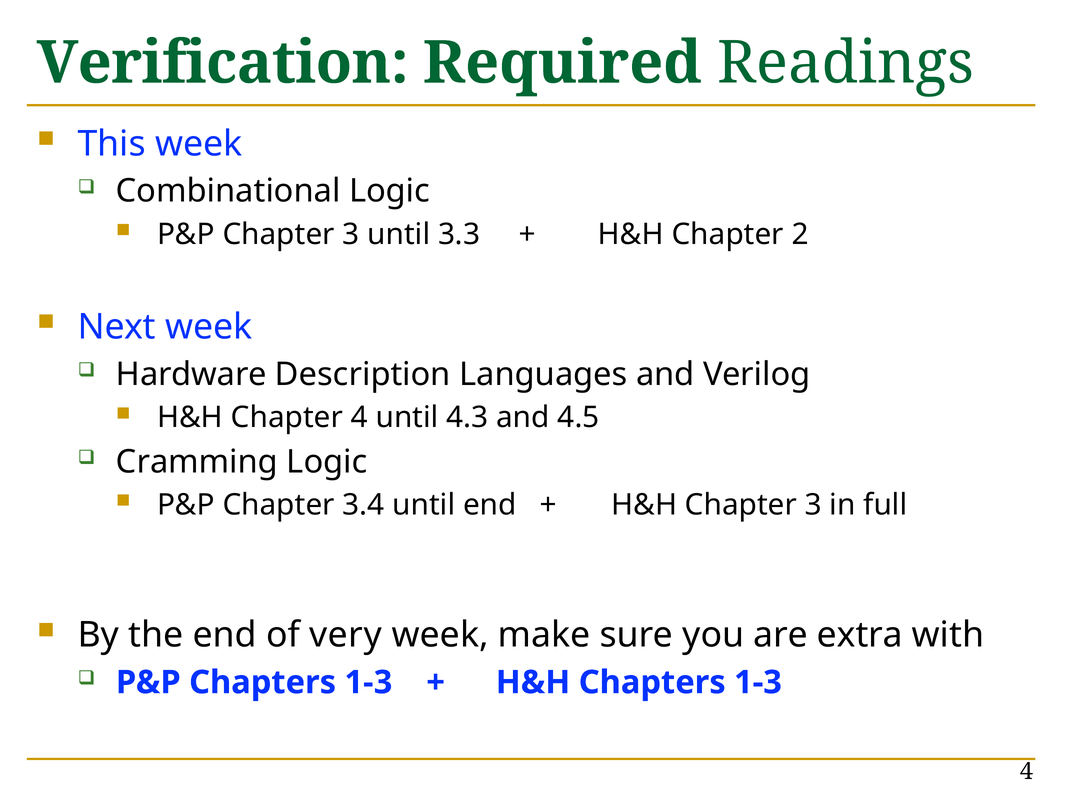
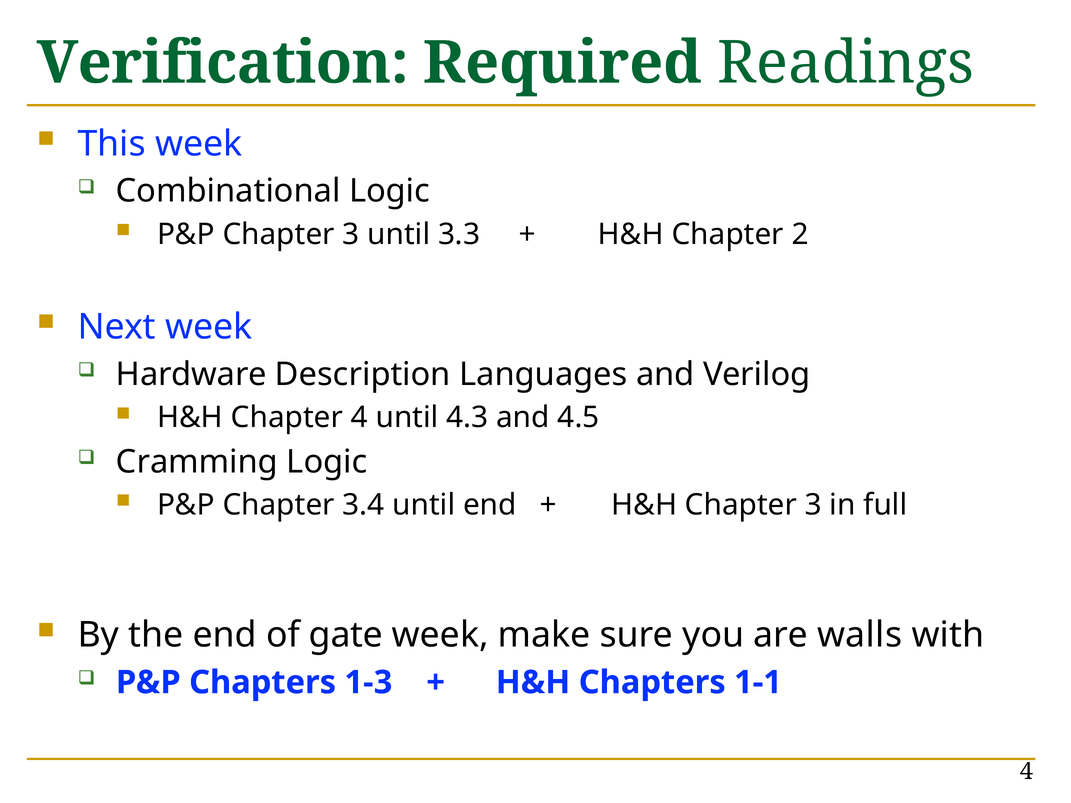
very: very -> gate (346, 635)
extra: extra -> walls (860, 635)
H&H Chapters 1-3: 1-3 -> 1-1 (758, 683)
